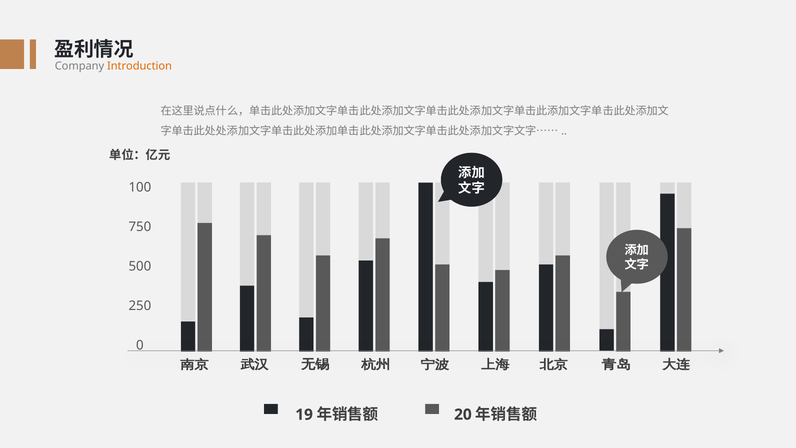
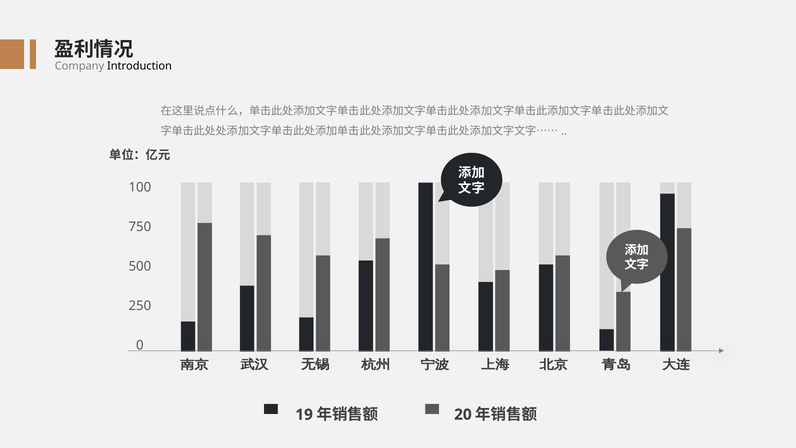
Introduction colour: orange -> black (140, 66)
